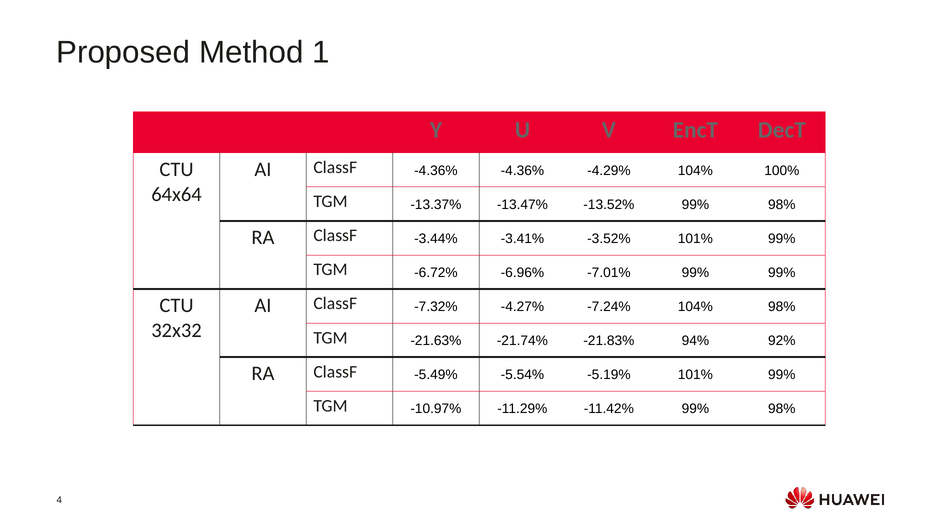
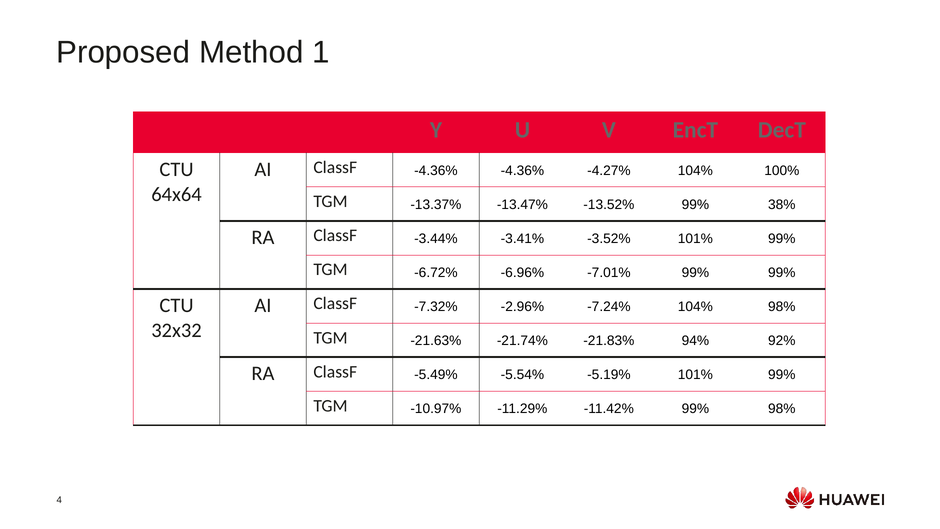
-4.29%: -4.29% -> -4.27% (609, 170)
-13.52% 99% 98%: 98% -> 38% (782, 204)
-4.27%: -4.27% -> -2.96% (522, 306)
